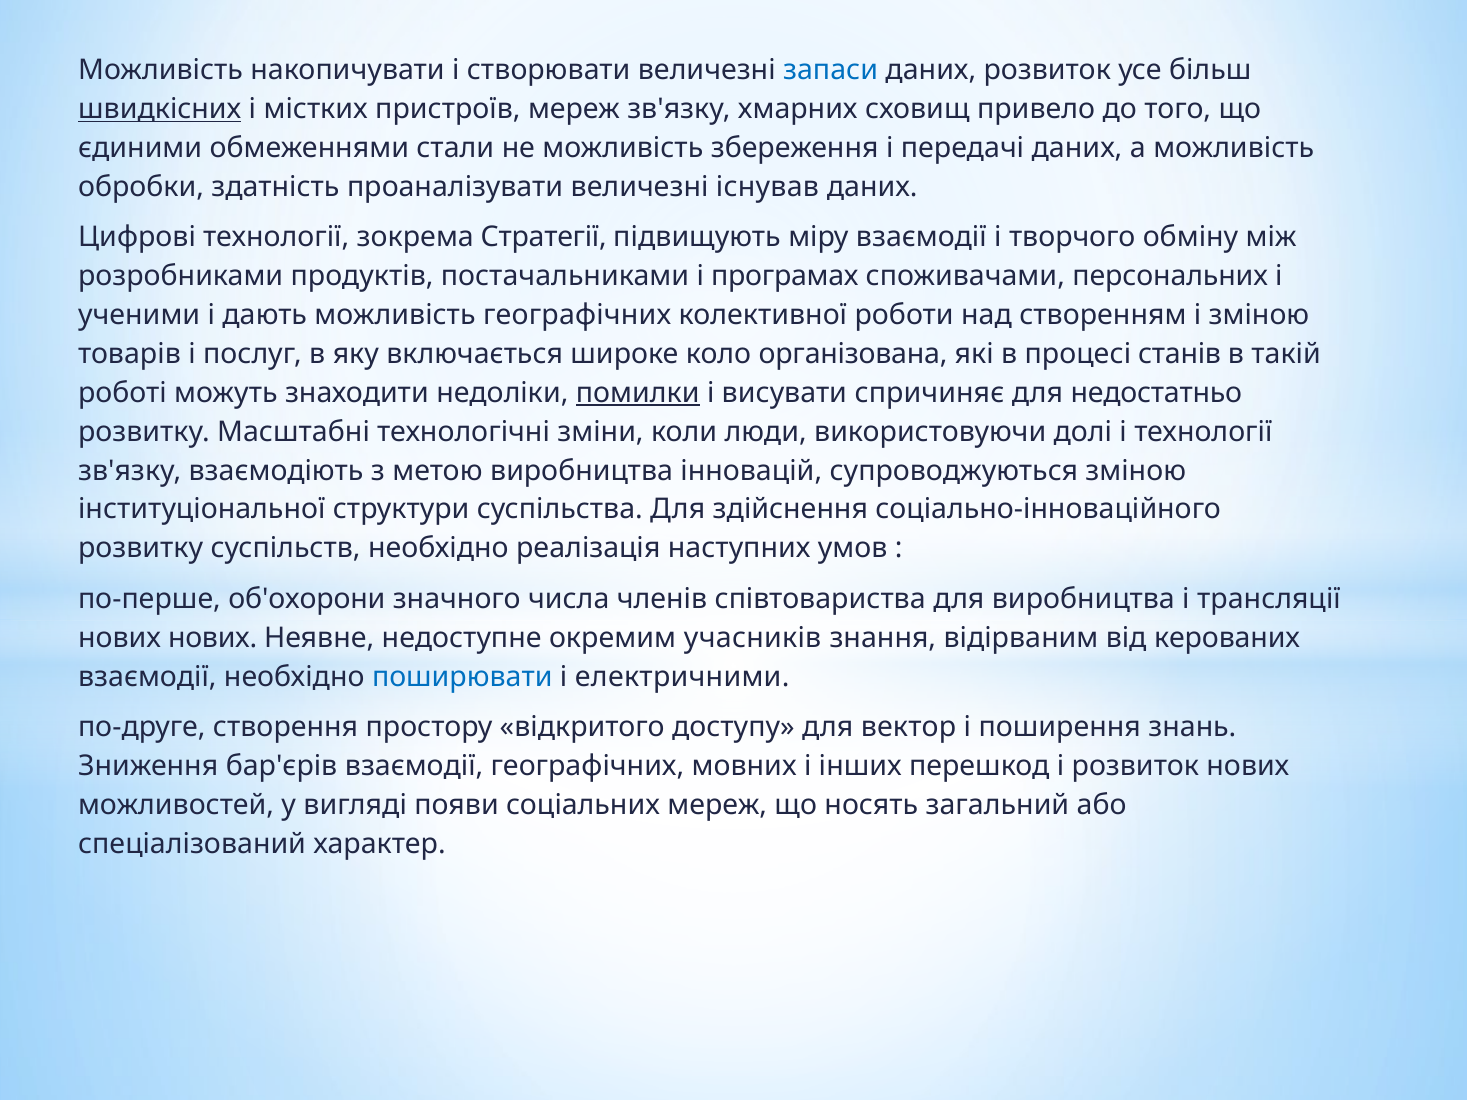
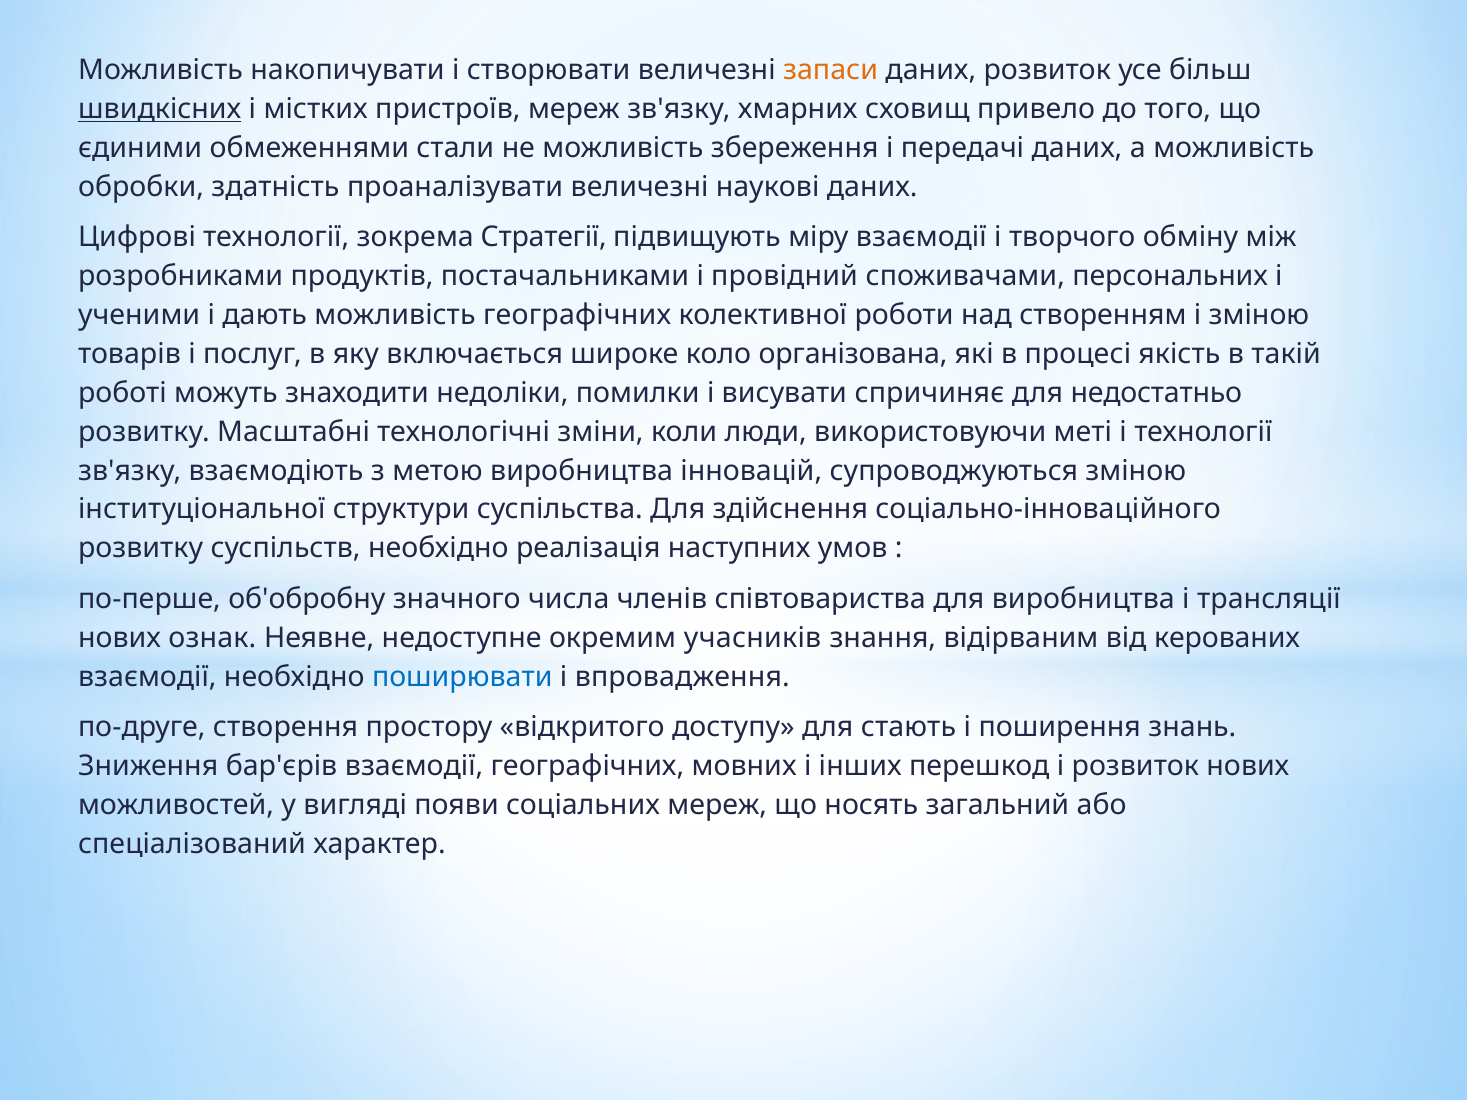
запаси colour: blue -> orange (831, 70)
існував: існував -> наукові (768, 187)
програмах: програмах -> провідний (785, 276)
станів: станів -> якість (1179, 354)
помилки underline: present -> none (638, 393)
долі: долі -> меті (1083, 432)
об'охорони: об'охорони -> об'обробну (307, 599)
нових нових: нових -> ознак (212, 638)
електричними: електричними -> впровадження (682, 677)
вектор: вектор -> стають (909, 728)
